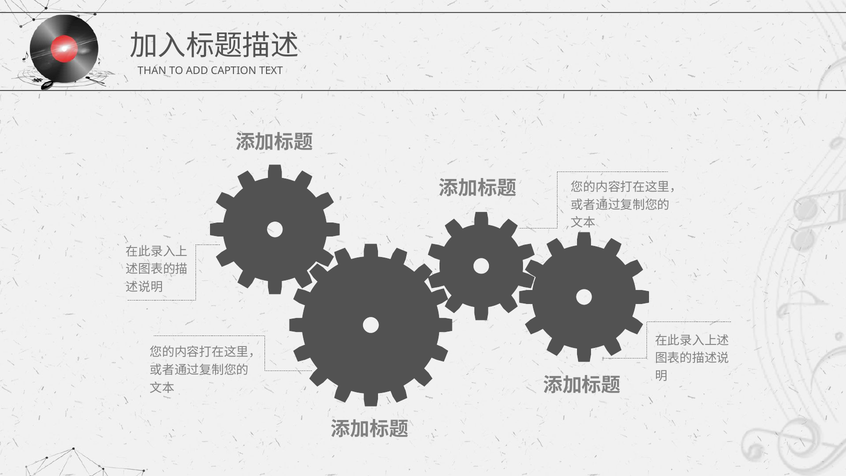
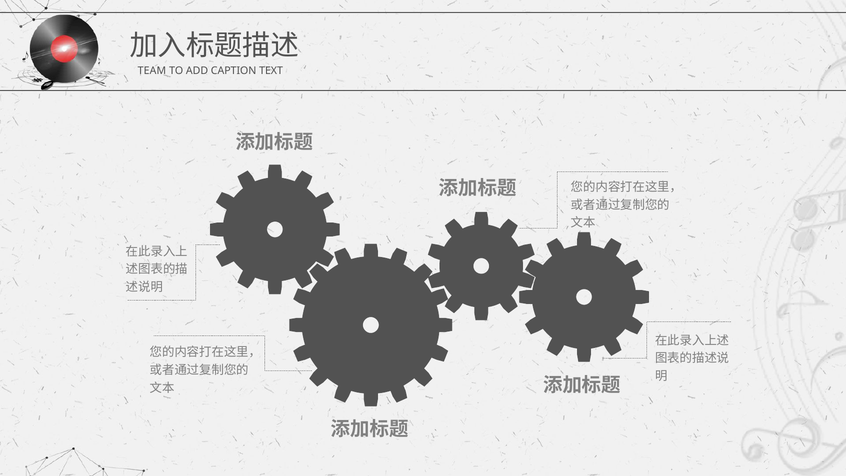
THAN: THAN -> TEAM (152, 71)
